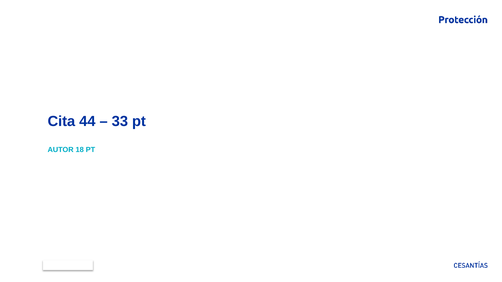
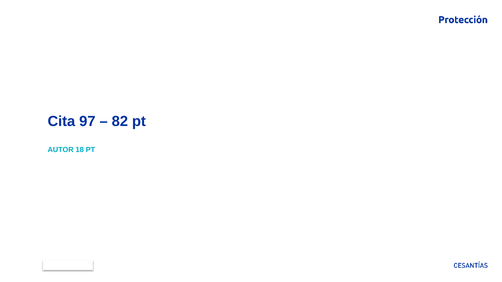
44: 44 -> 97 (87, 121)
33: 33 -> 82 (120, 121)
